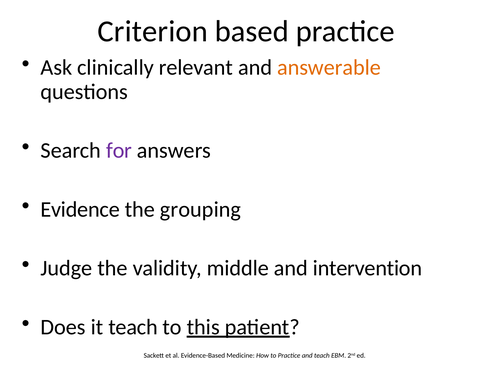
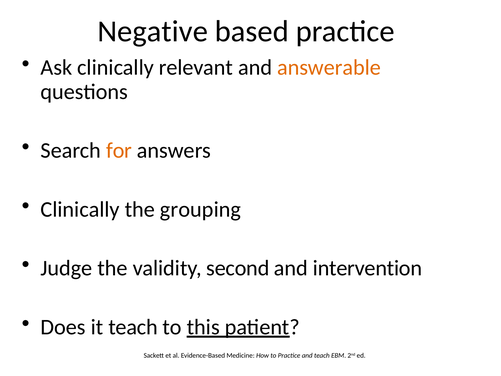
Criterion: Criterion -> Negative (153, 31)
for colour: purple -> orange (119, 150)
Evidence: Evidence -> Clinically (80, 209)
middle: middle -> second (238, 268)
